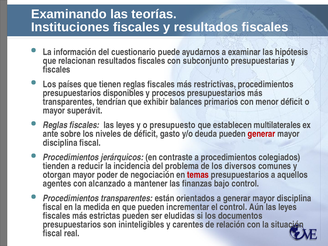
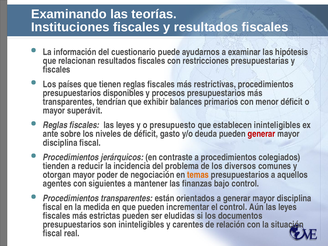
subconjunto: subconjunto -> restricciones (206, 61)
establecen multilaterales: multilaterales -> ininteligibles (277, 125)
temas colour: red -> orange (198, 175)
alcanzado: alcanzado -> siguientes (107, 184)
